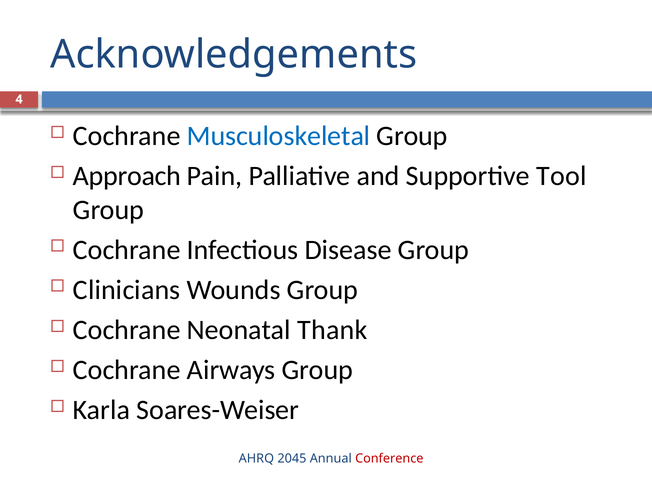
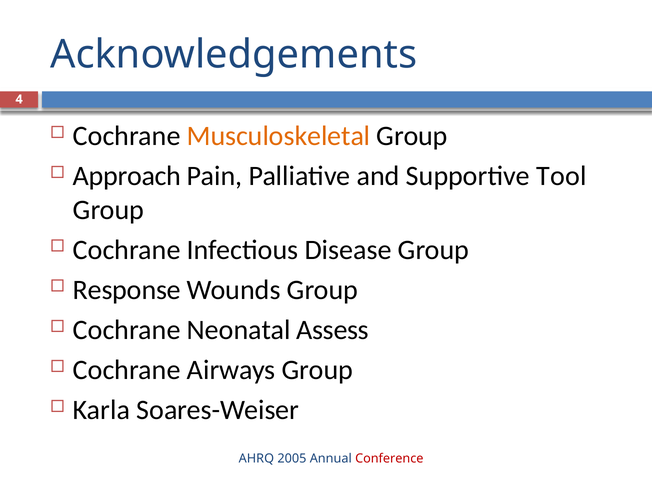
Musculoskeletal colour: blue -> orange (279, 136)
Clinicians: Clinicians -> Response (127, 290)
Thank: Thank -> Assess (333, 330)
2045: 2045 -> 2005 (292, 458)
